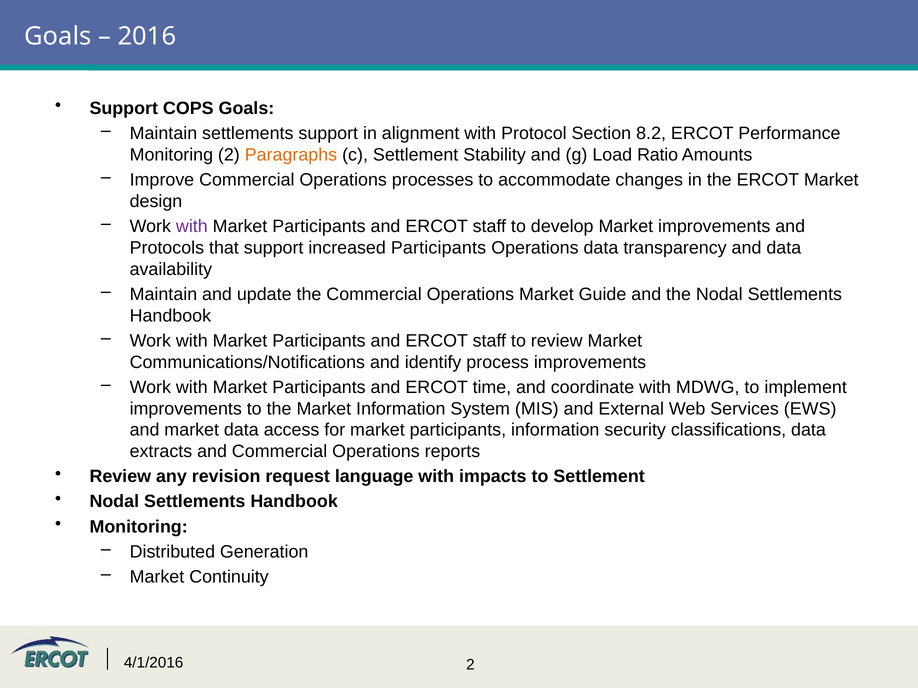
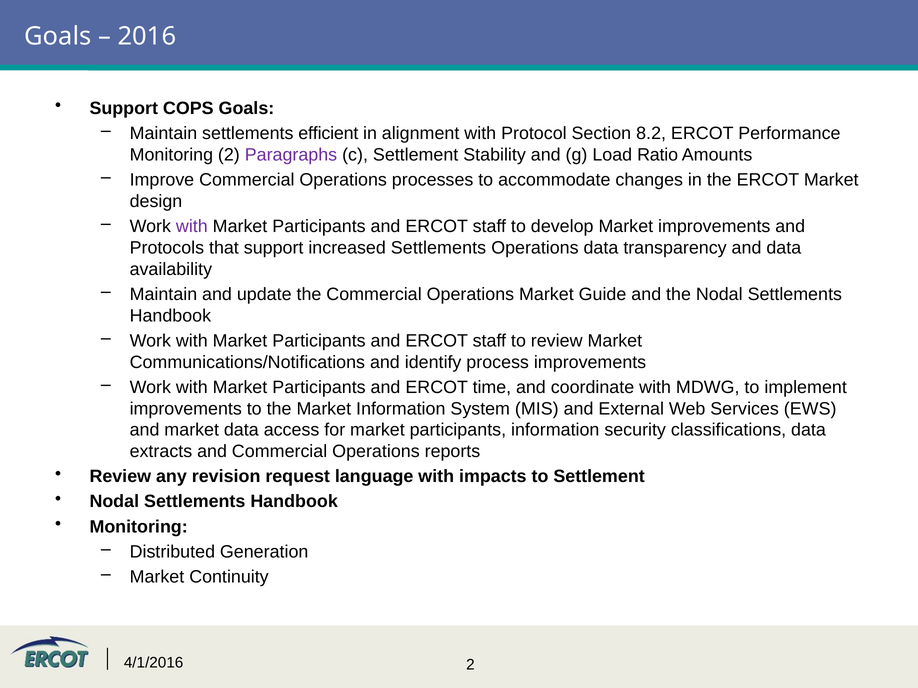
settlements support: support -> efficient (328, 133)
Paragraphs colour: orange -> purple (291, 155)
increased Participants: Participants -> Settlements (439, 248)
